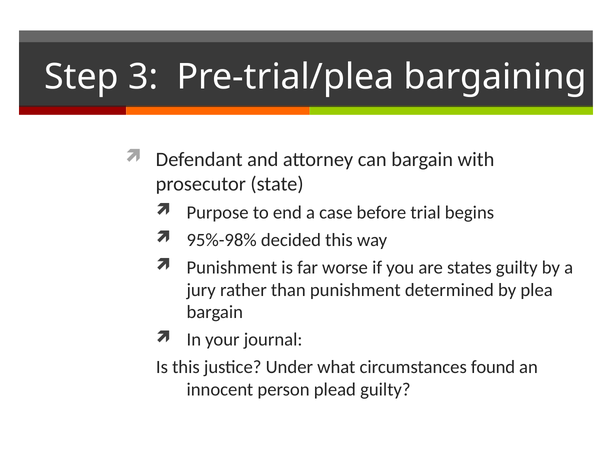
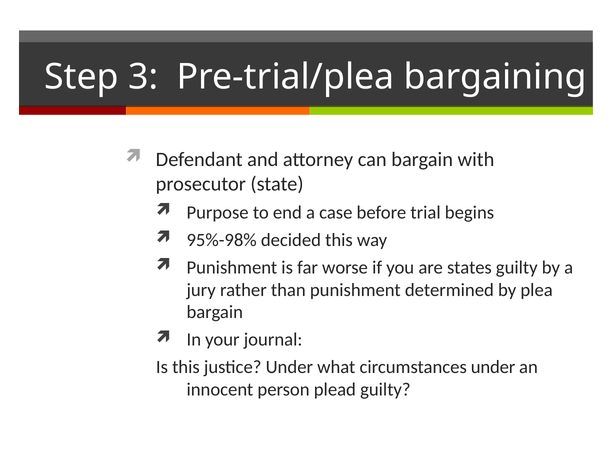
circumstances found: found -> under (493, 367)
